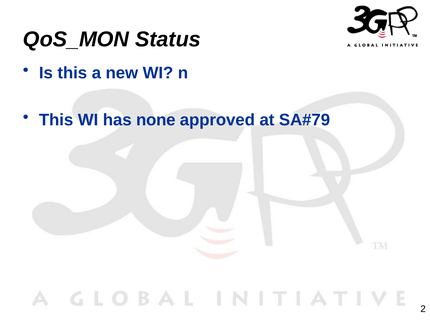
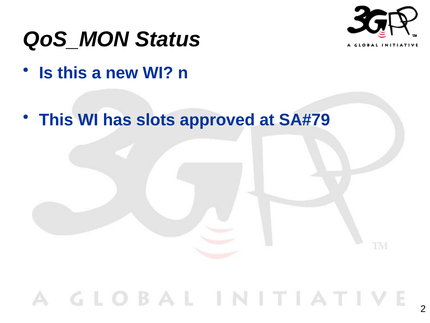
none: none -> slots (156, 120)
